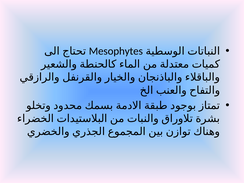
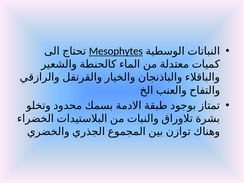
Mesophytes underline: none -> present (116, 51)
